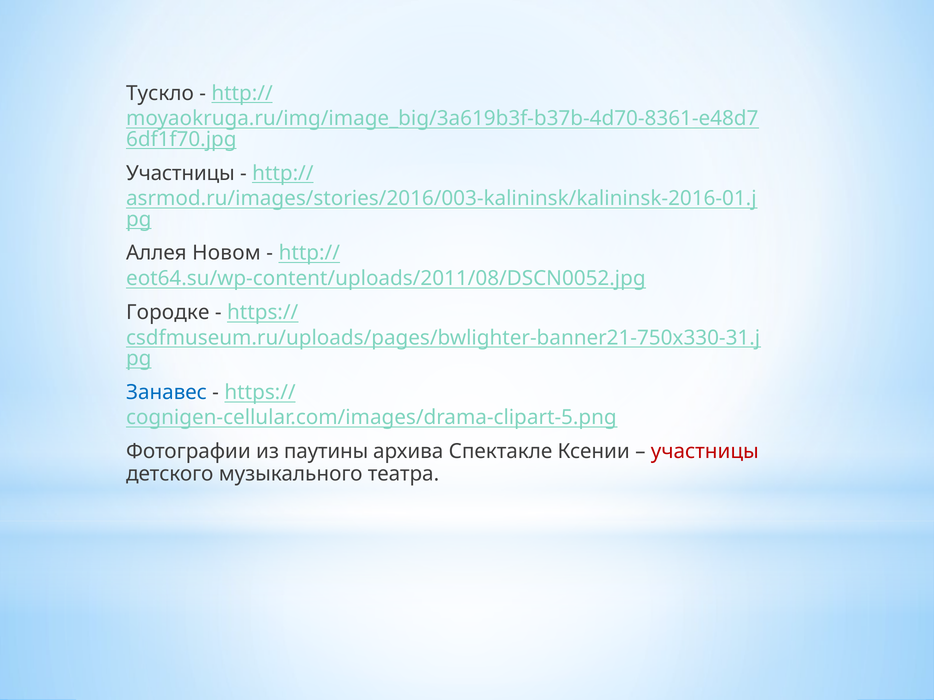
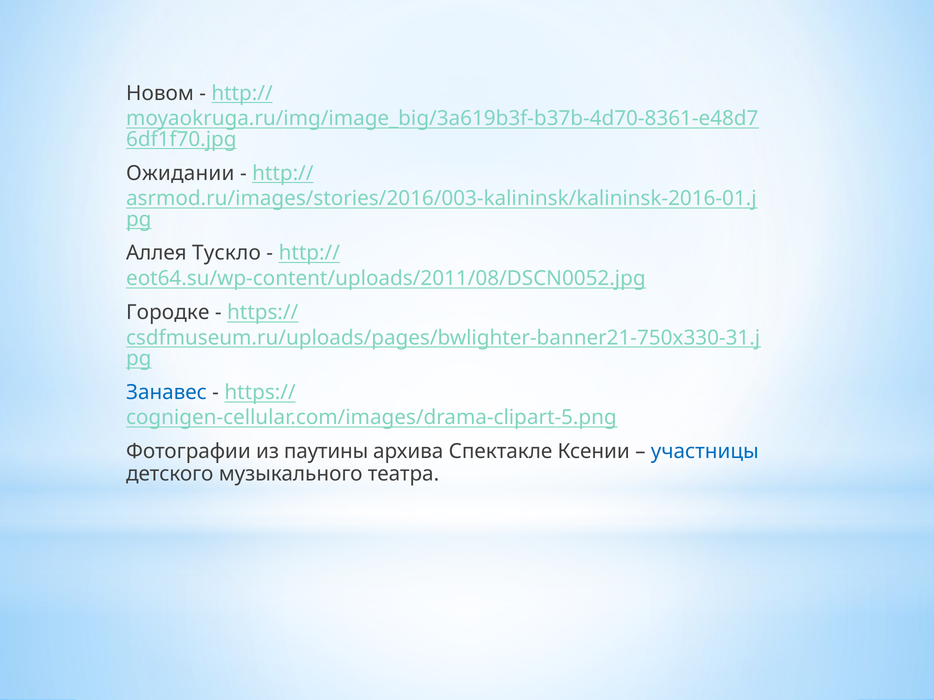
Тускло: Тускло -> Новом (160, 93)
Участницы: Участницы -> Ожидании (180, 173)
Новом: Новом -> Тускло (226, 253)
участницы colour: red -> blue (705, 452)
